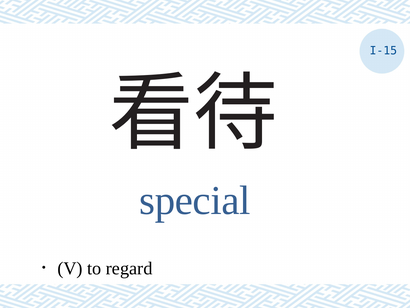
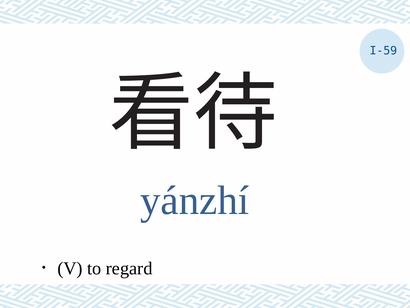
I-15: I-15 -> I-59 (383, 51)
special: special -> yánzhí (195, 200)
